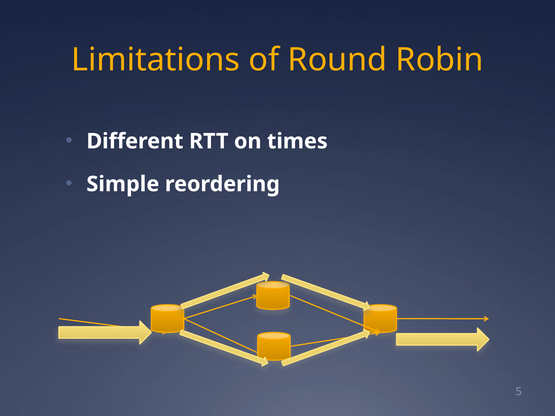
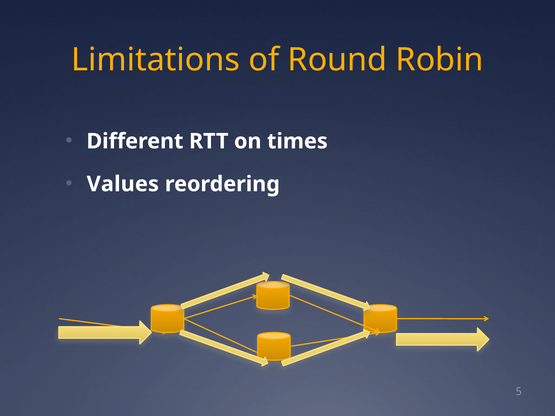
Simple: Simple -> Values (123, 184)
